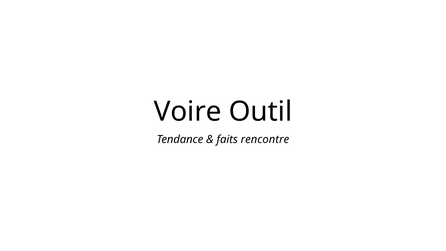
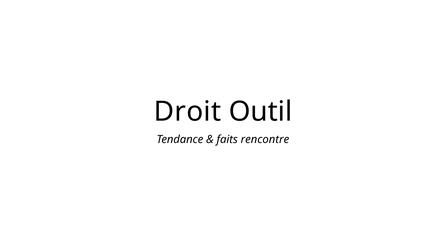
Voire: Voire -> Droit (188, 111)
